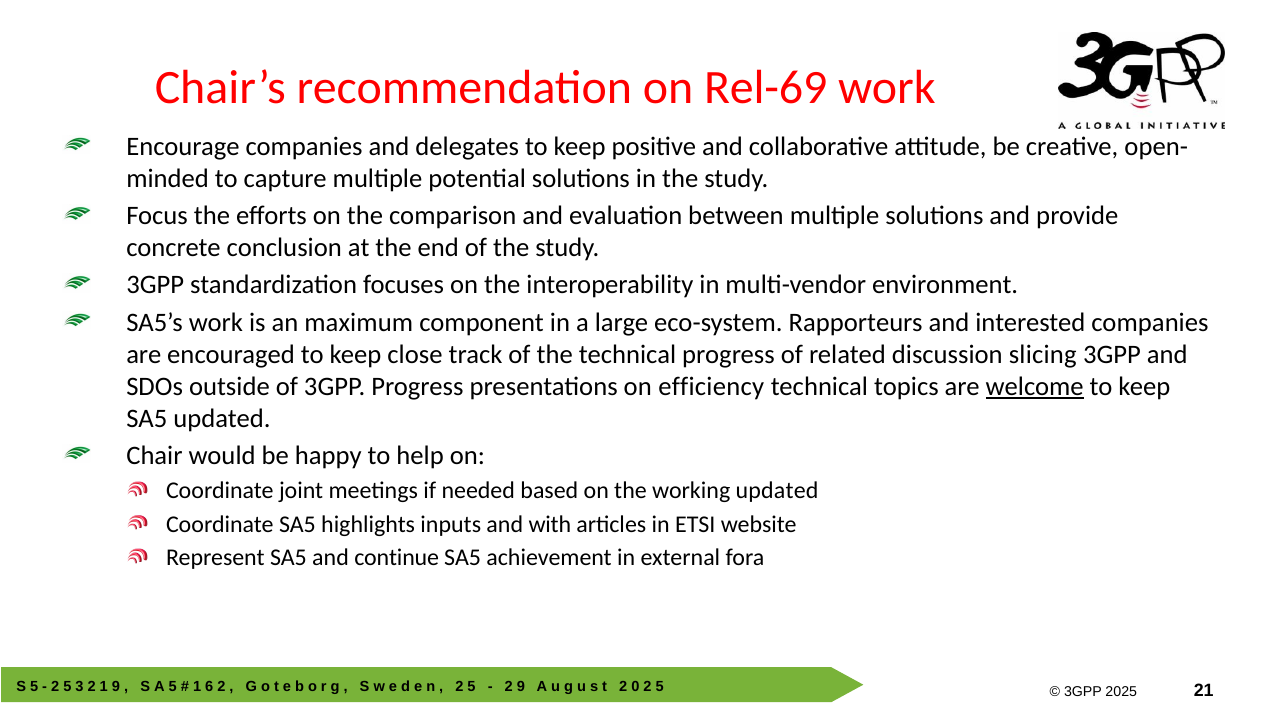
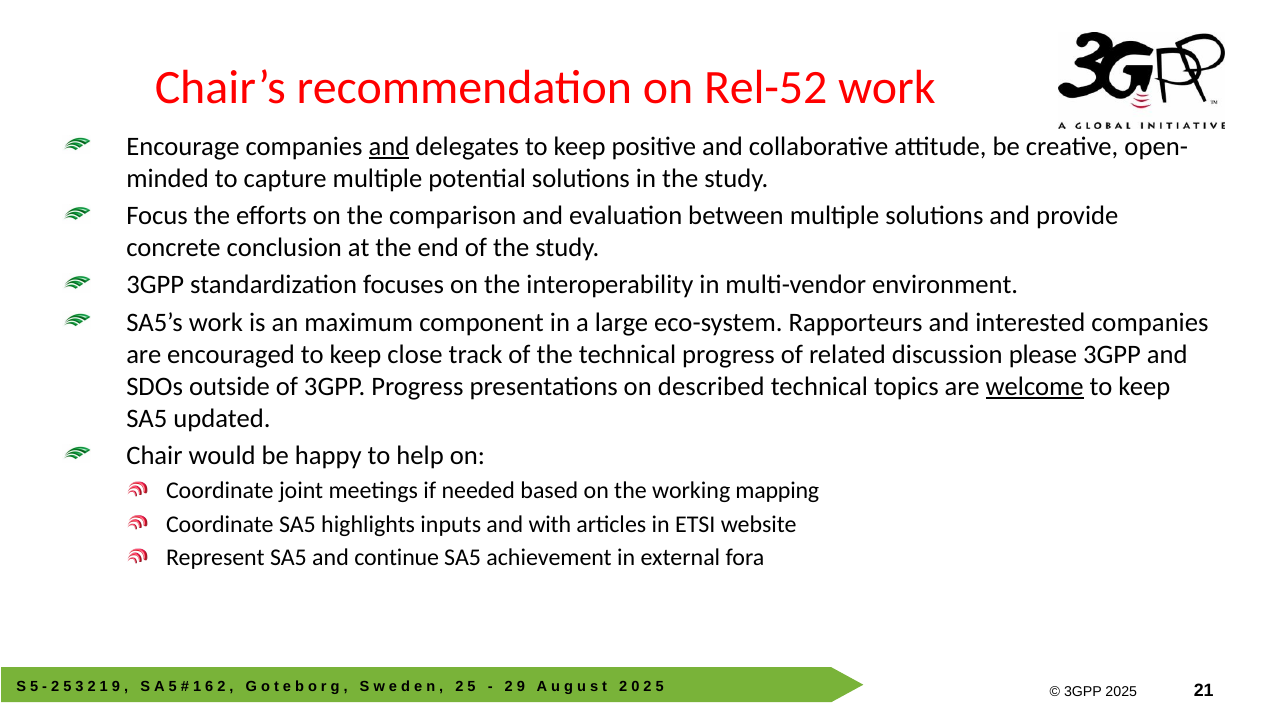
Rel-69: Rel-69 -> Rel-52 (766, 87)
and underline: none -> present (389, 147)
slicing: slicing -> please (1043, 354)
efficiency: efficiency -> described (711, 386)
working updated: updated -> mapping (777, 490)
